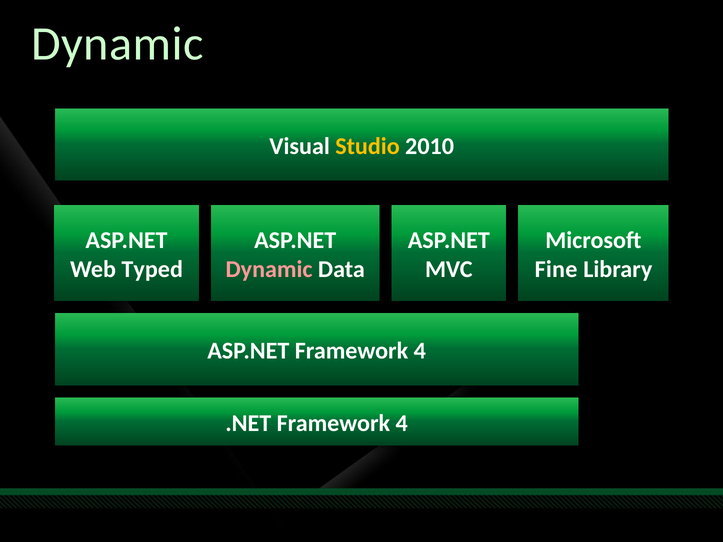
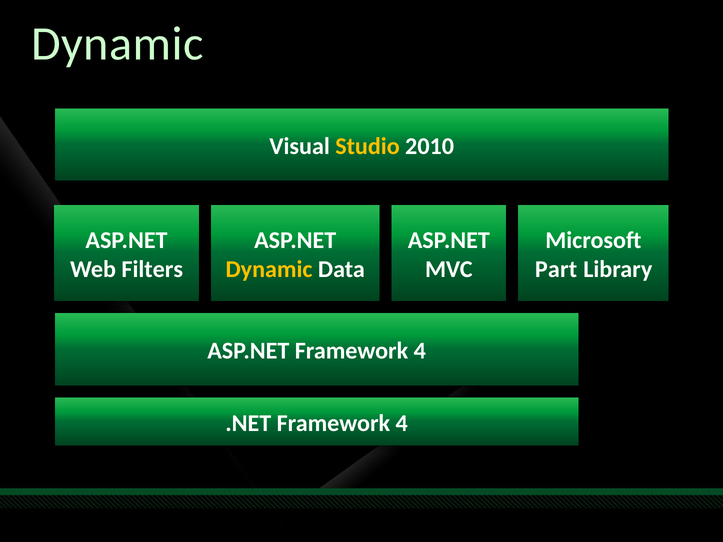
Typed: Typed -> Filters (152, 269)
Dynamic colour: pink -> yellow (269, 269)
Fine: Fine -> Part (556, 269)
